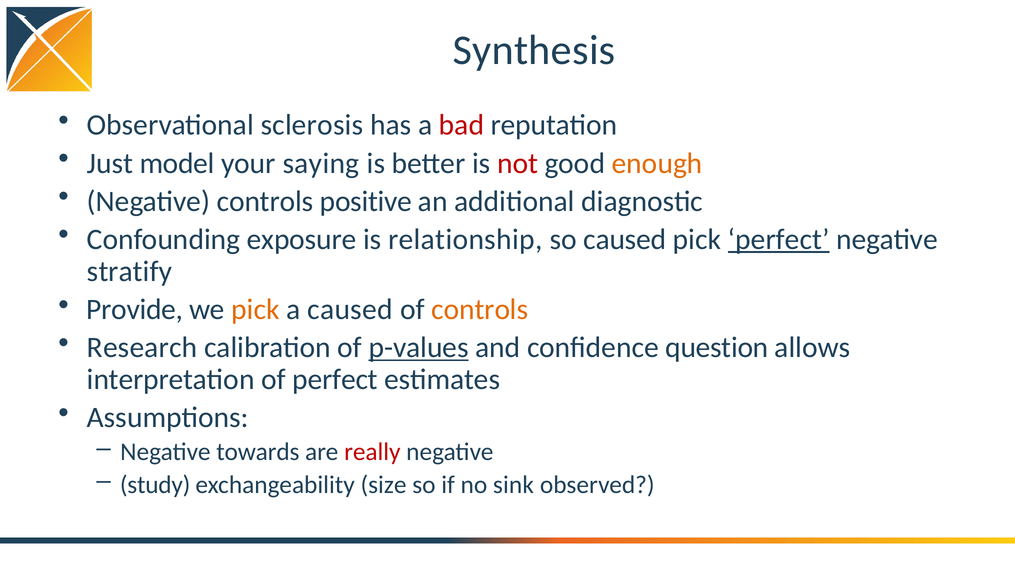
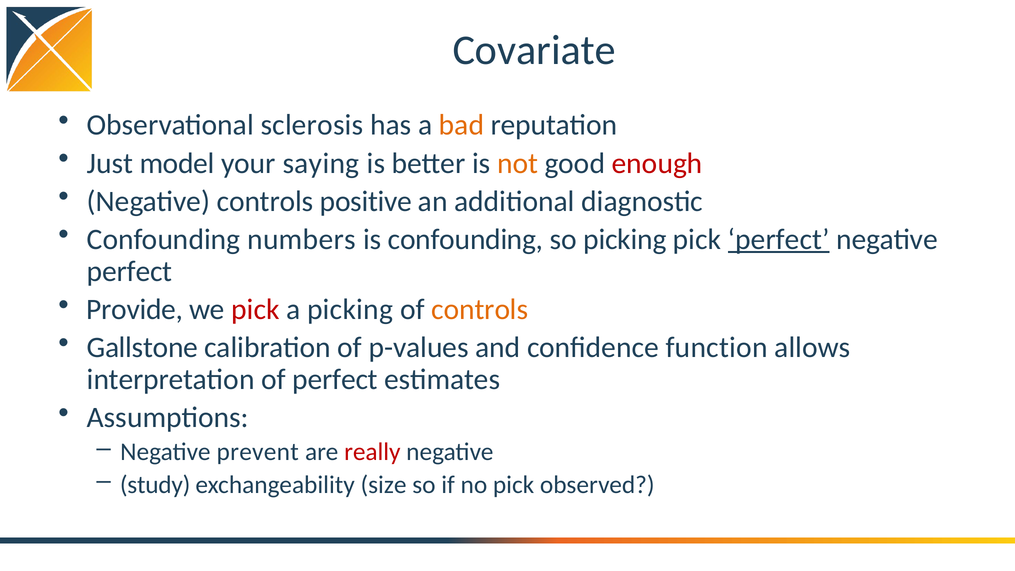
Synthesis: Synthesis -> Covariate (534, 51)
bad colour: red -> orange (461, 125)
not colour: red -> orange (518, 163)
enough colour: orange -> red (657, 163)
exposure: exposure -> numbers (302, 239)
is relationship: relationship -> confounding (466, 239)
so caused: caused -> picking (625, 239)
stratify: stratify -> perfect (130, 271)
pick colour: orange -> red (255, 309)
a caused: caused -> picking (350, 309)
Research: Research -> Gallstone (142, 347)
p-values underline: present -> none (419, 347)
question: question -> function (717, 347)
towards: towards -> prevent (258, 452)
no sink: sink -> pick (514, 485)
